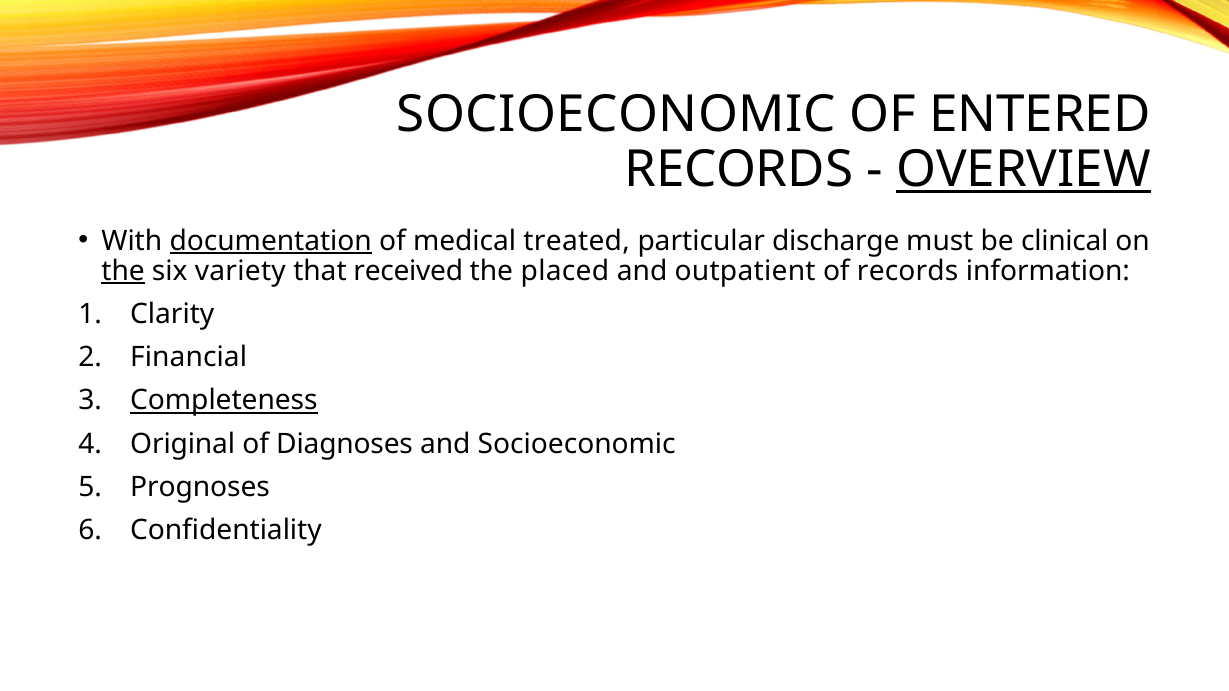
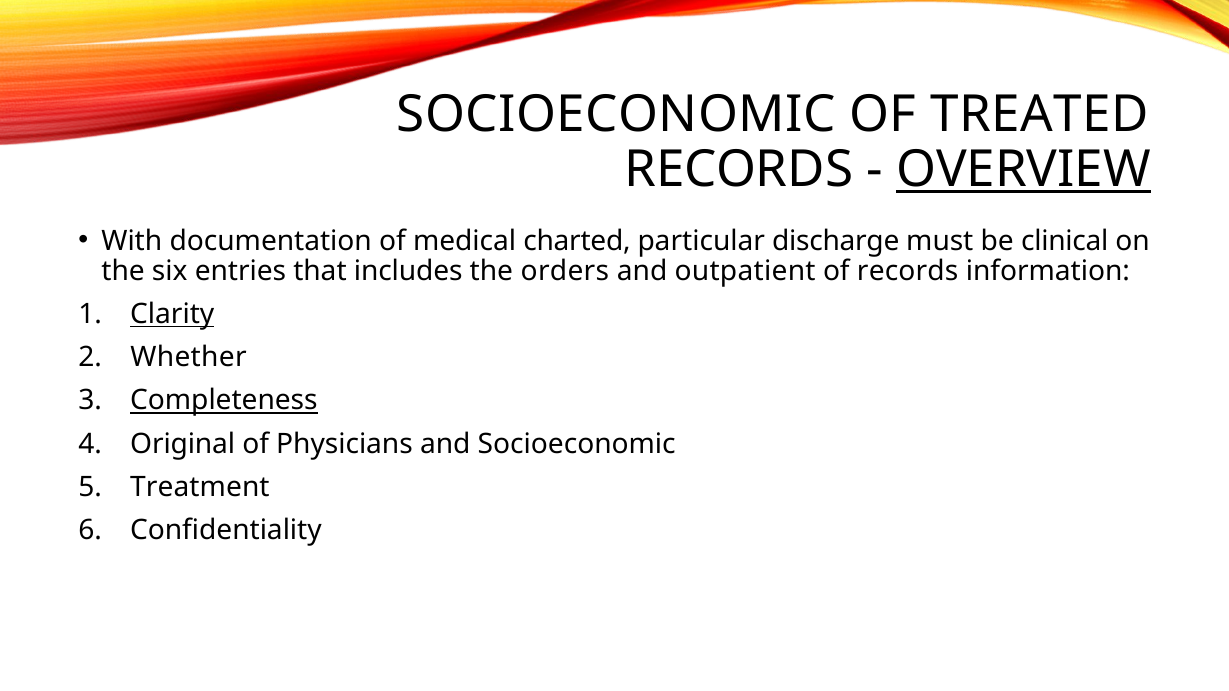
ENTERED: ENTERED -> TREATED (1040, 114)
documentation underline: present -> none (271, 241)
treated: treated -> charted (577, 241)
the underline: present -> none (123, 271)
variety: variety -> entries (240, 271)
received: received -> includes (408, 271)
placed: placed -> orders (565, 271)
Clarity underline: none -> present (172, 314)
Financial: Financial -> Whether (189, 358)
Diagnoses: Diagnoses -> Physicians (345, 444)
Prognoses: Prognoses -> Treatment (200, 487)
